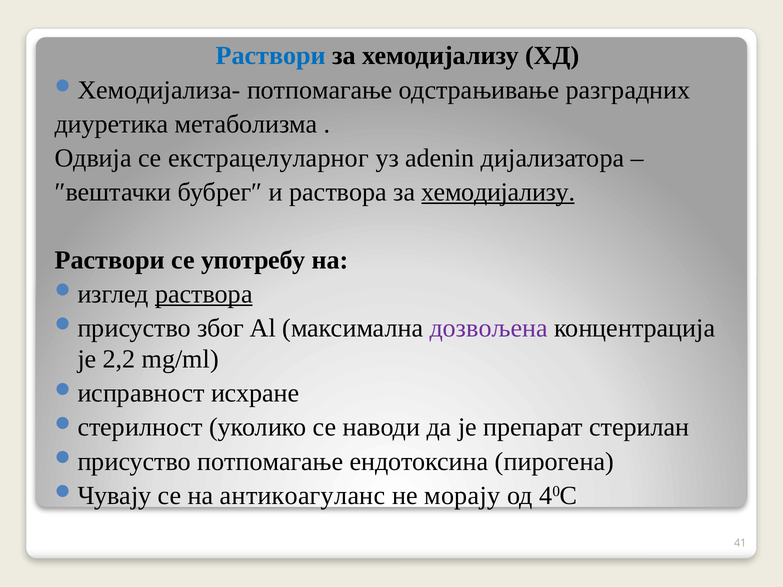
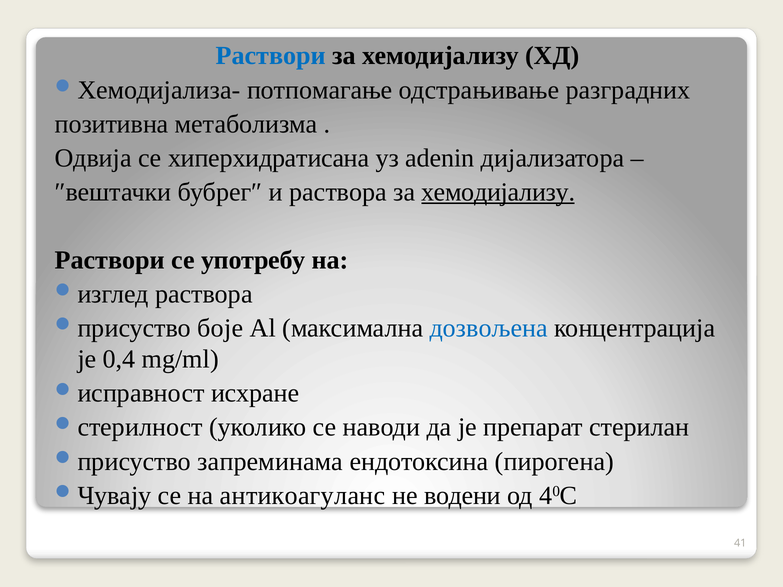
диуретика: диуретика -> позитивна (112, 124)
екстрацелуларног: екстрацелуларног -> хиперхидратисана (269, 158)
раствора underline: present -> none (204, 294)
због: због -> боје (220, 328)
дозвољена colour: purple -> blue (489, 328)
2,2: 2,2 -> 0,4 (119, 359)
потпомагање: потпомагање -> запреминама (270, 462)
морају: морају -> водени (462, 496)
